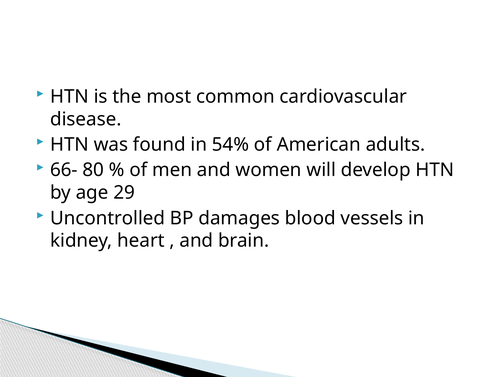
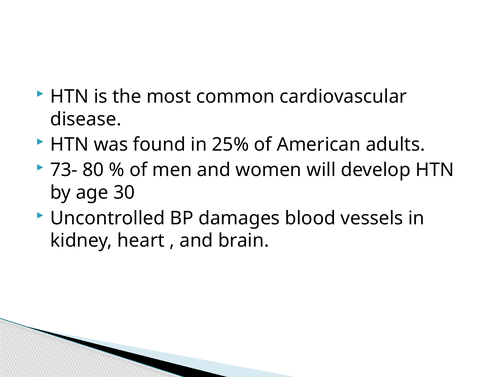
54%: 54% -> 25% (230, 144)
66-: 66- -> 73- (64, 170)
29: 29 -> 30 (124, 192)
